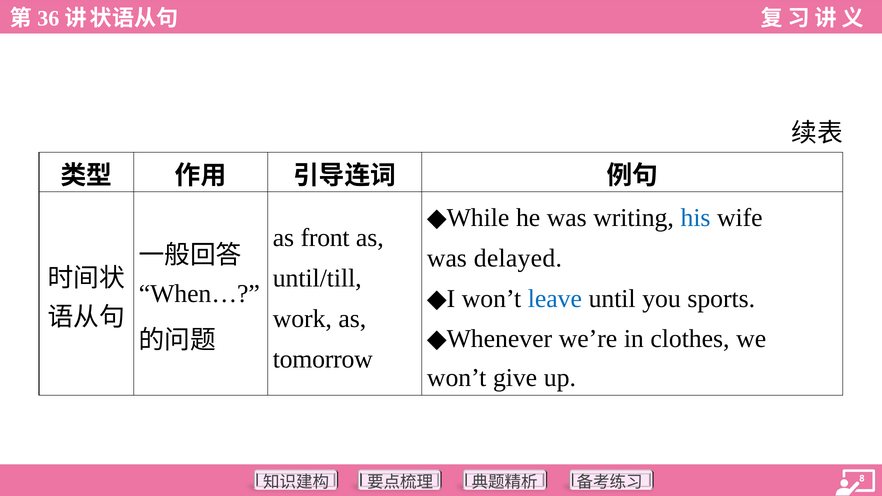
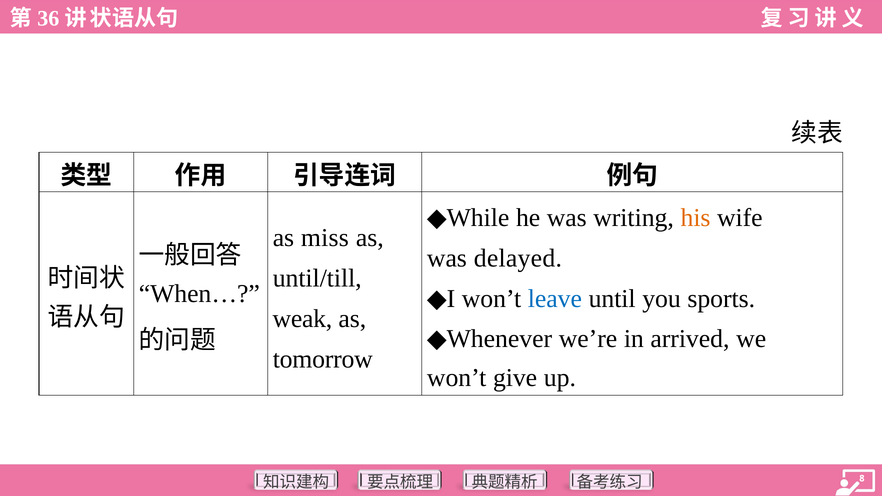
his colour: blue -> orange (696, 218)
front: front -> miss (325, 238)
work: work -> weak (302, 319)
clothes: clothes -> arrived (690, 339)
